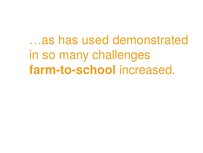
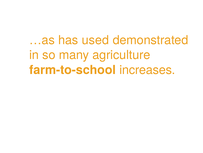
challenges: challenges -> agriculture (121, 55)
increased: increased -> increases (147, 70)
